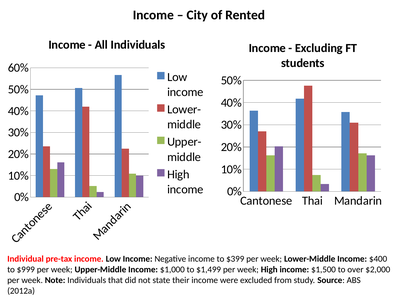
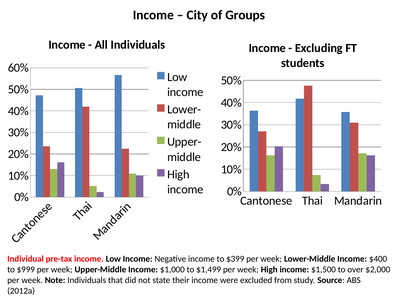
Rented: Rented -> Groups (245, 15)
